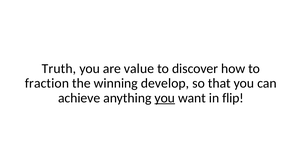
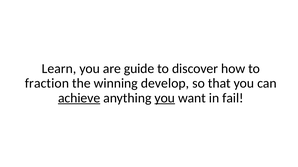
Truth: Truth -> Learn (59, 69)
value: value -> guide (139, 69)
achieve underline: none -> present (79, 98)
flip: flip -> fail (233, 98)
